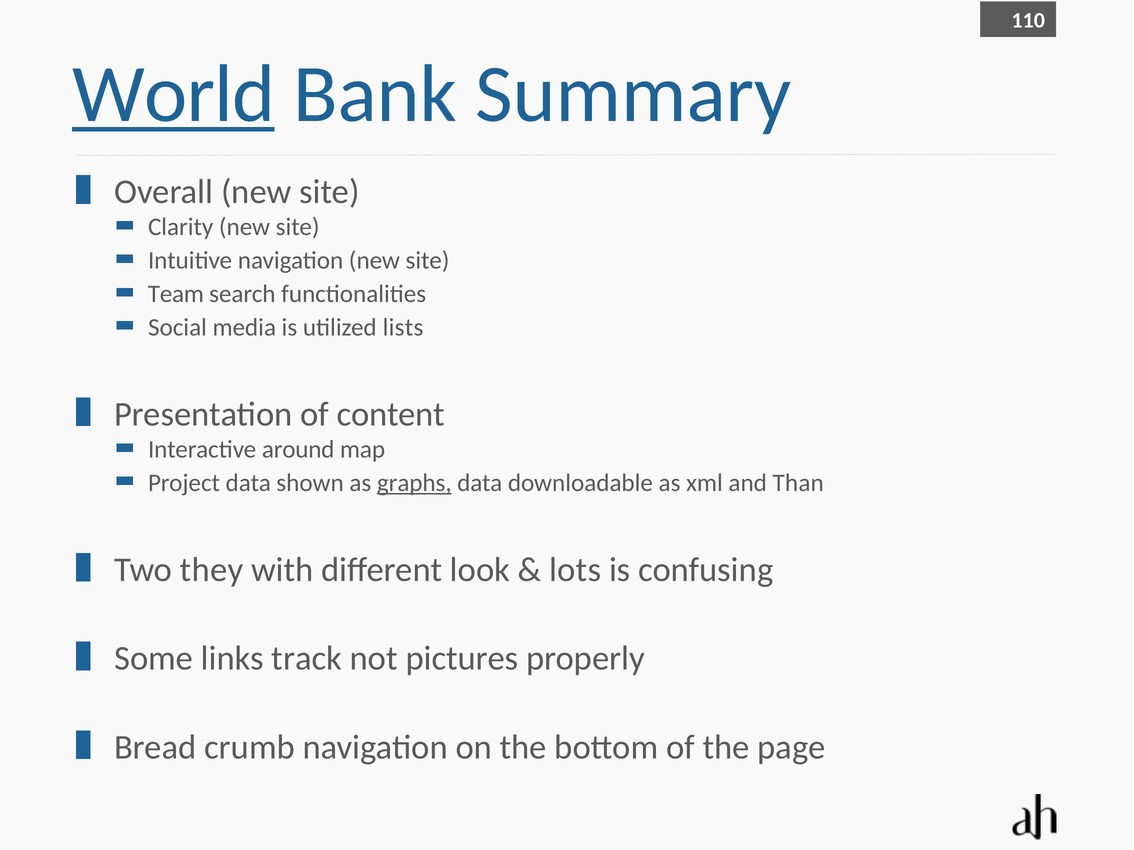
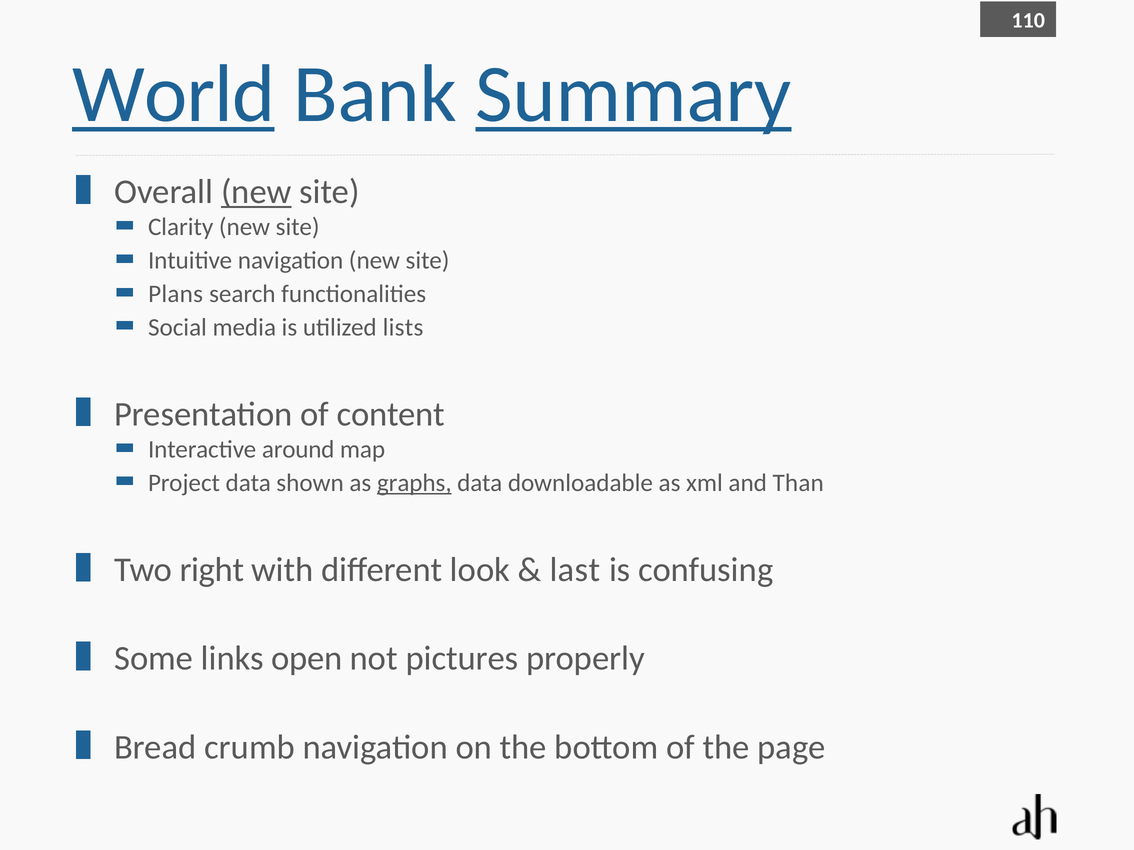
Summary underline: none -> present (633, 94)
new underline: none -> present (256, 192)
Team: Team -> Plans (176, 294)
they: they -> right (212, 570)
lots: lots -> last (575, 570)
track: track -> open (307, 659)
